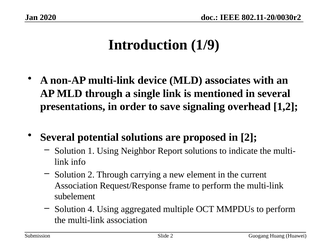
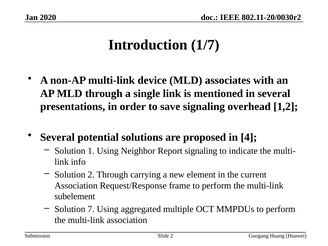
1/9: 1/9 -> 1/7 (205, 45)
in 2: 2 -> 4 (249, 137)
Report solutions: solutions -> signaling (201, 151)
4: 4 -> 7 (91, 209)
